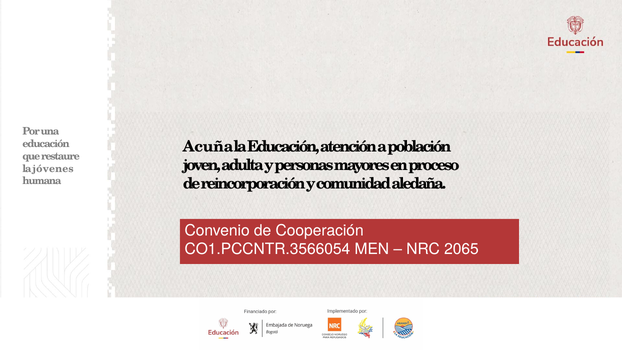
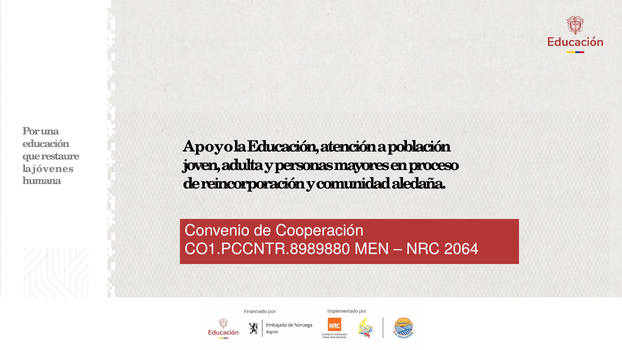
Acuña: Acuña -> Apoyo (208, 146)
CO1.PCCNTR.3566054: CO1.PCCNTR.3566054 -> CO1.PCCNTR.8989880 (267, 249)
2065: 2065 -> 2064 (461, 249)
